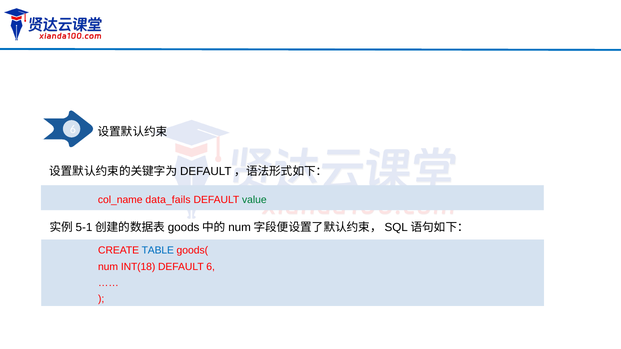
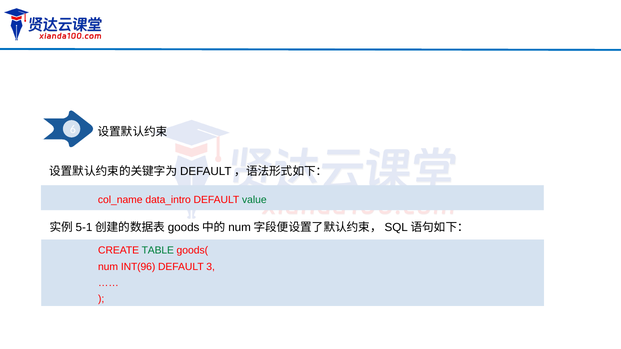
data_fails: data_fails -> data_intro (168, 200)
TABLE colour: blue -> green (158, 251)
INT(18: INT(18 -> INT(96 (138, 267)
DEFAULT 6: 6 -> 3 (211, 267)
